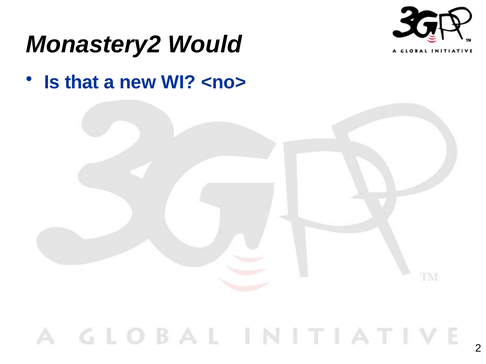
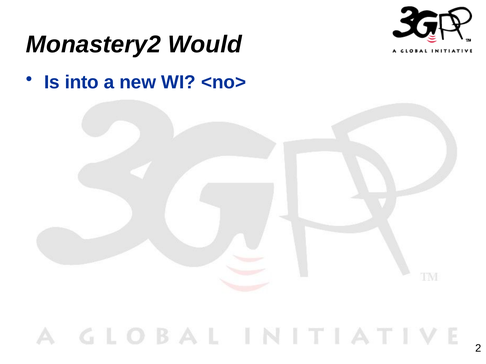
that: that -> into (82, 82)
